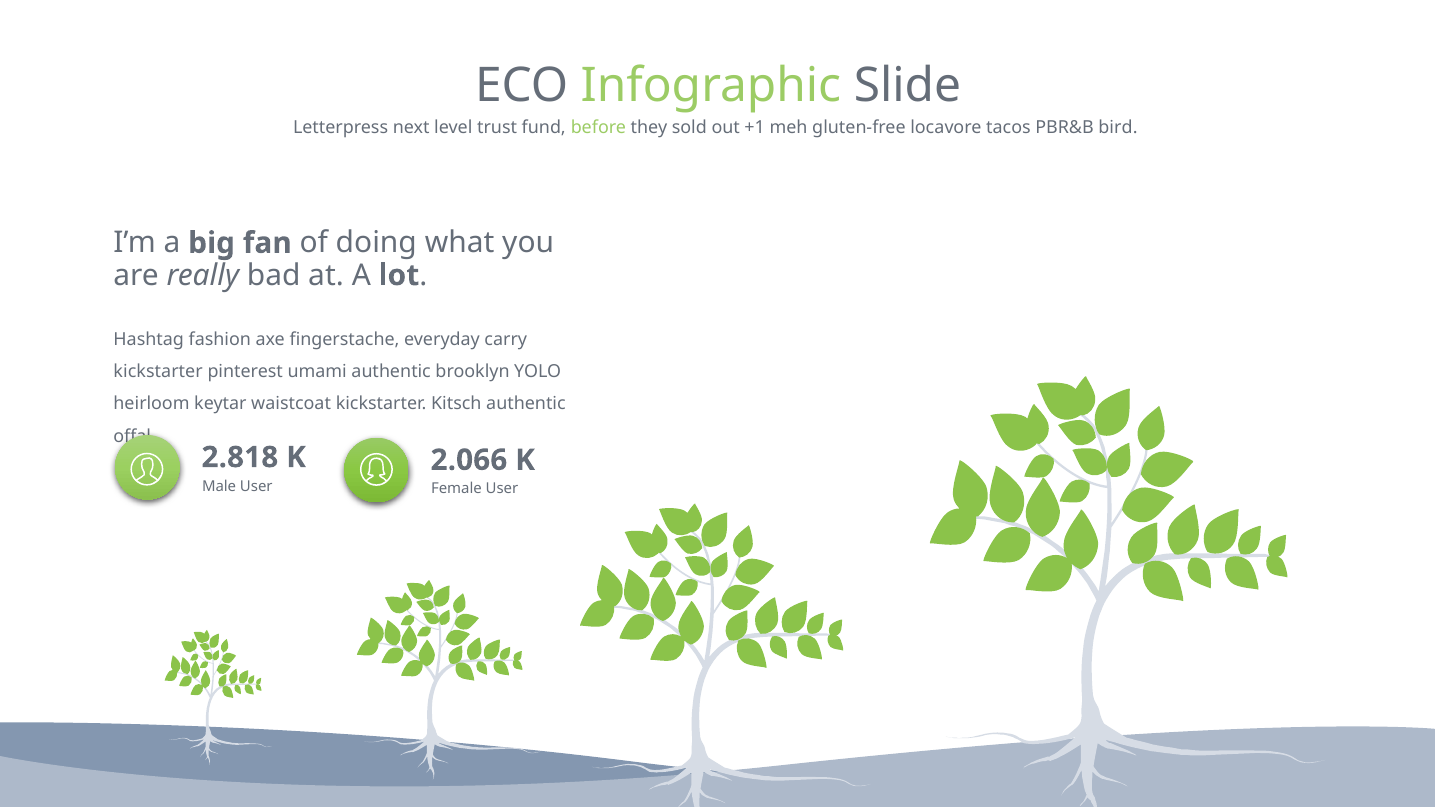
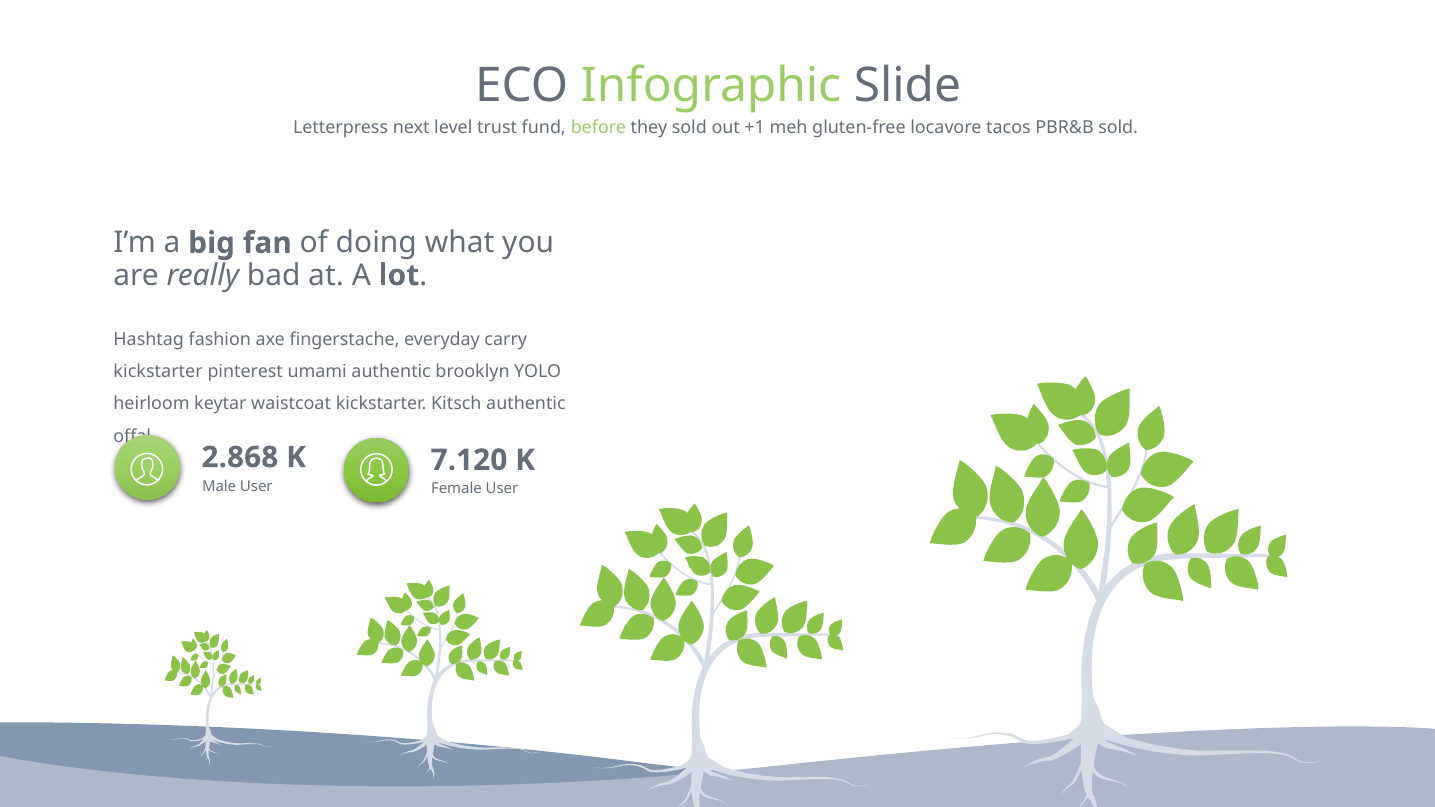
PBR&B bird: bird -> sold (1118, 128)
2.818: 2.818 -> 2.868 (240, 457)
2.066: 2.066 -> 7.120 (469, 460)
